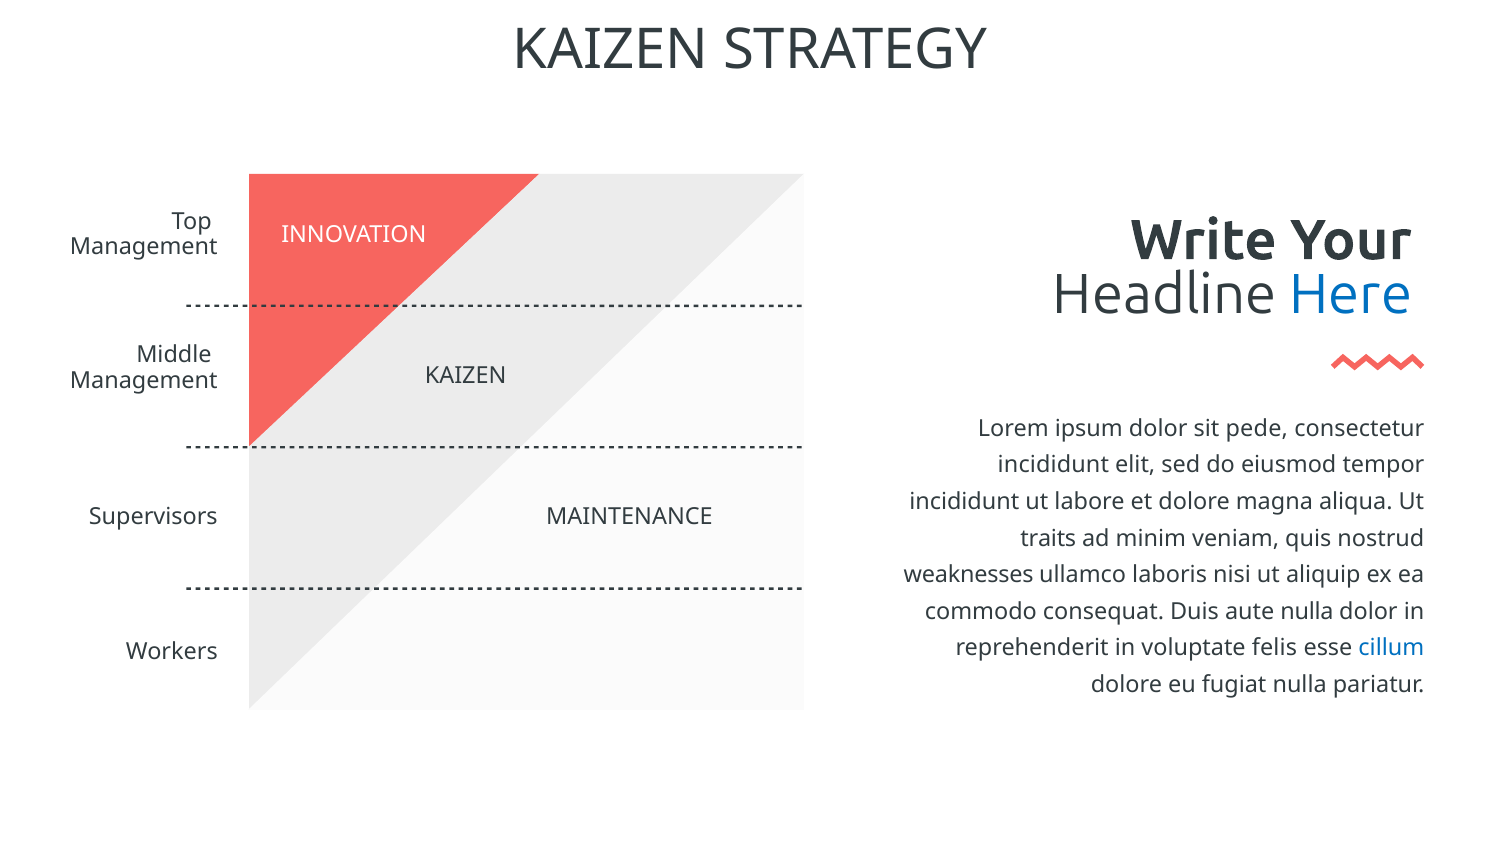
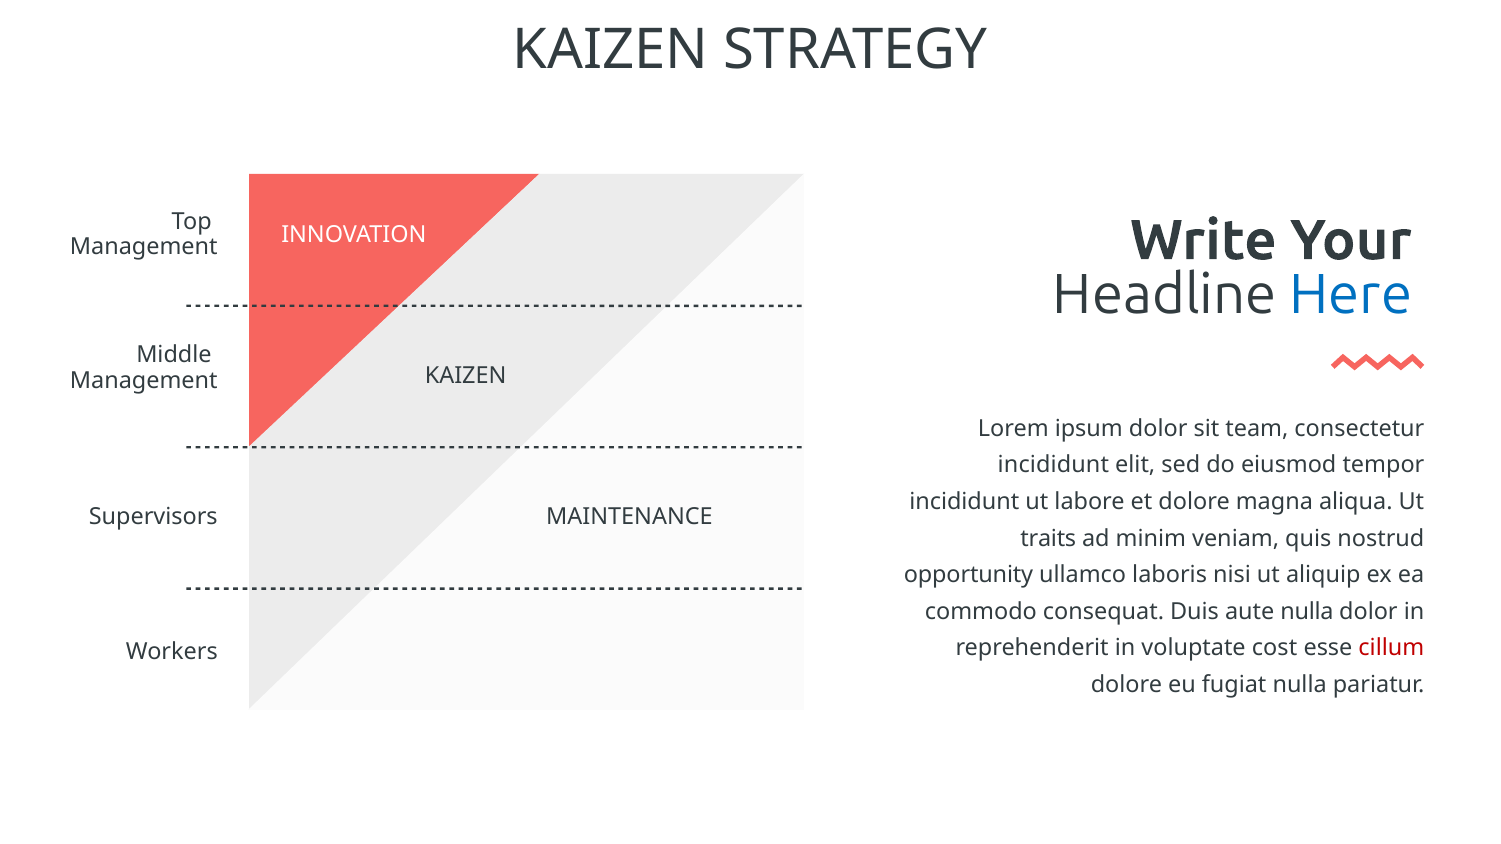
pede: pede -> team (1257, 429)
weaknesses: weaknesses -> opportunity (969, 575)
felis: felis -> cost (1275, 648)
cillum colour: blue -> red (1391, 648)
